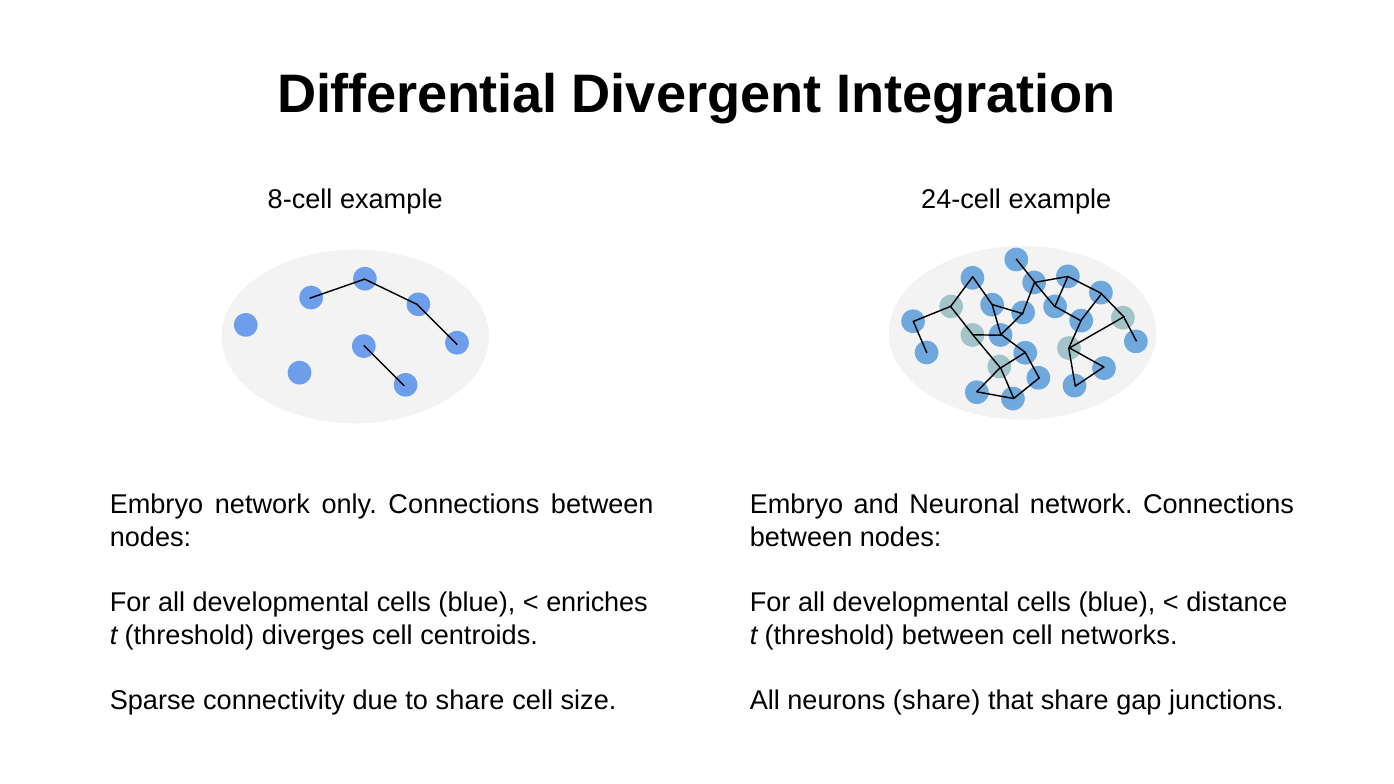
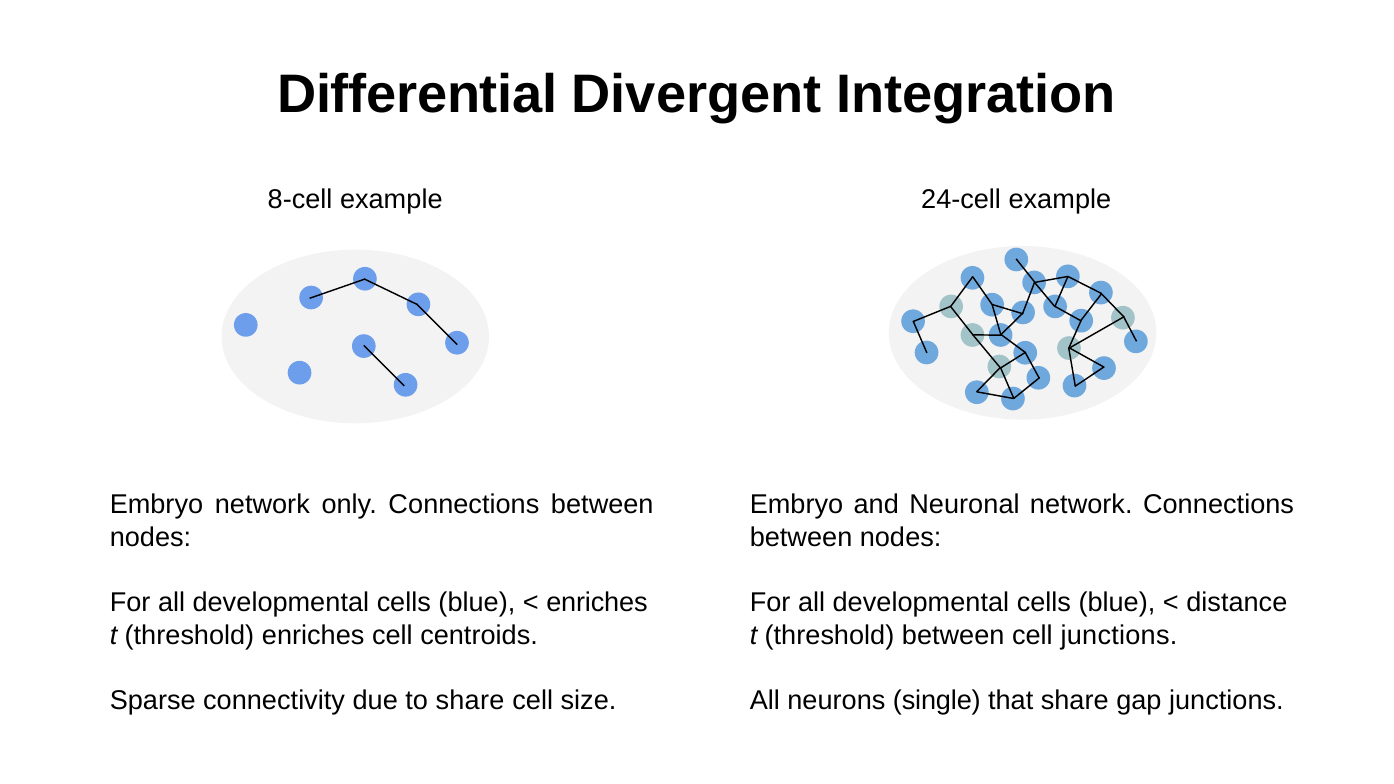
threshold diverges: diverges -> enriches (313, 635)
cell networks: networks -> junctions (1119, 635)
neurons share: share -> single (937, 700)
